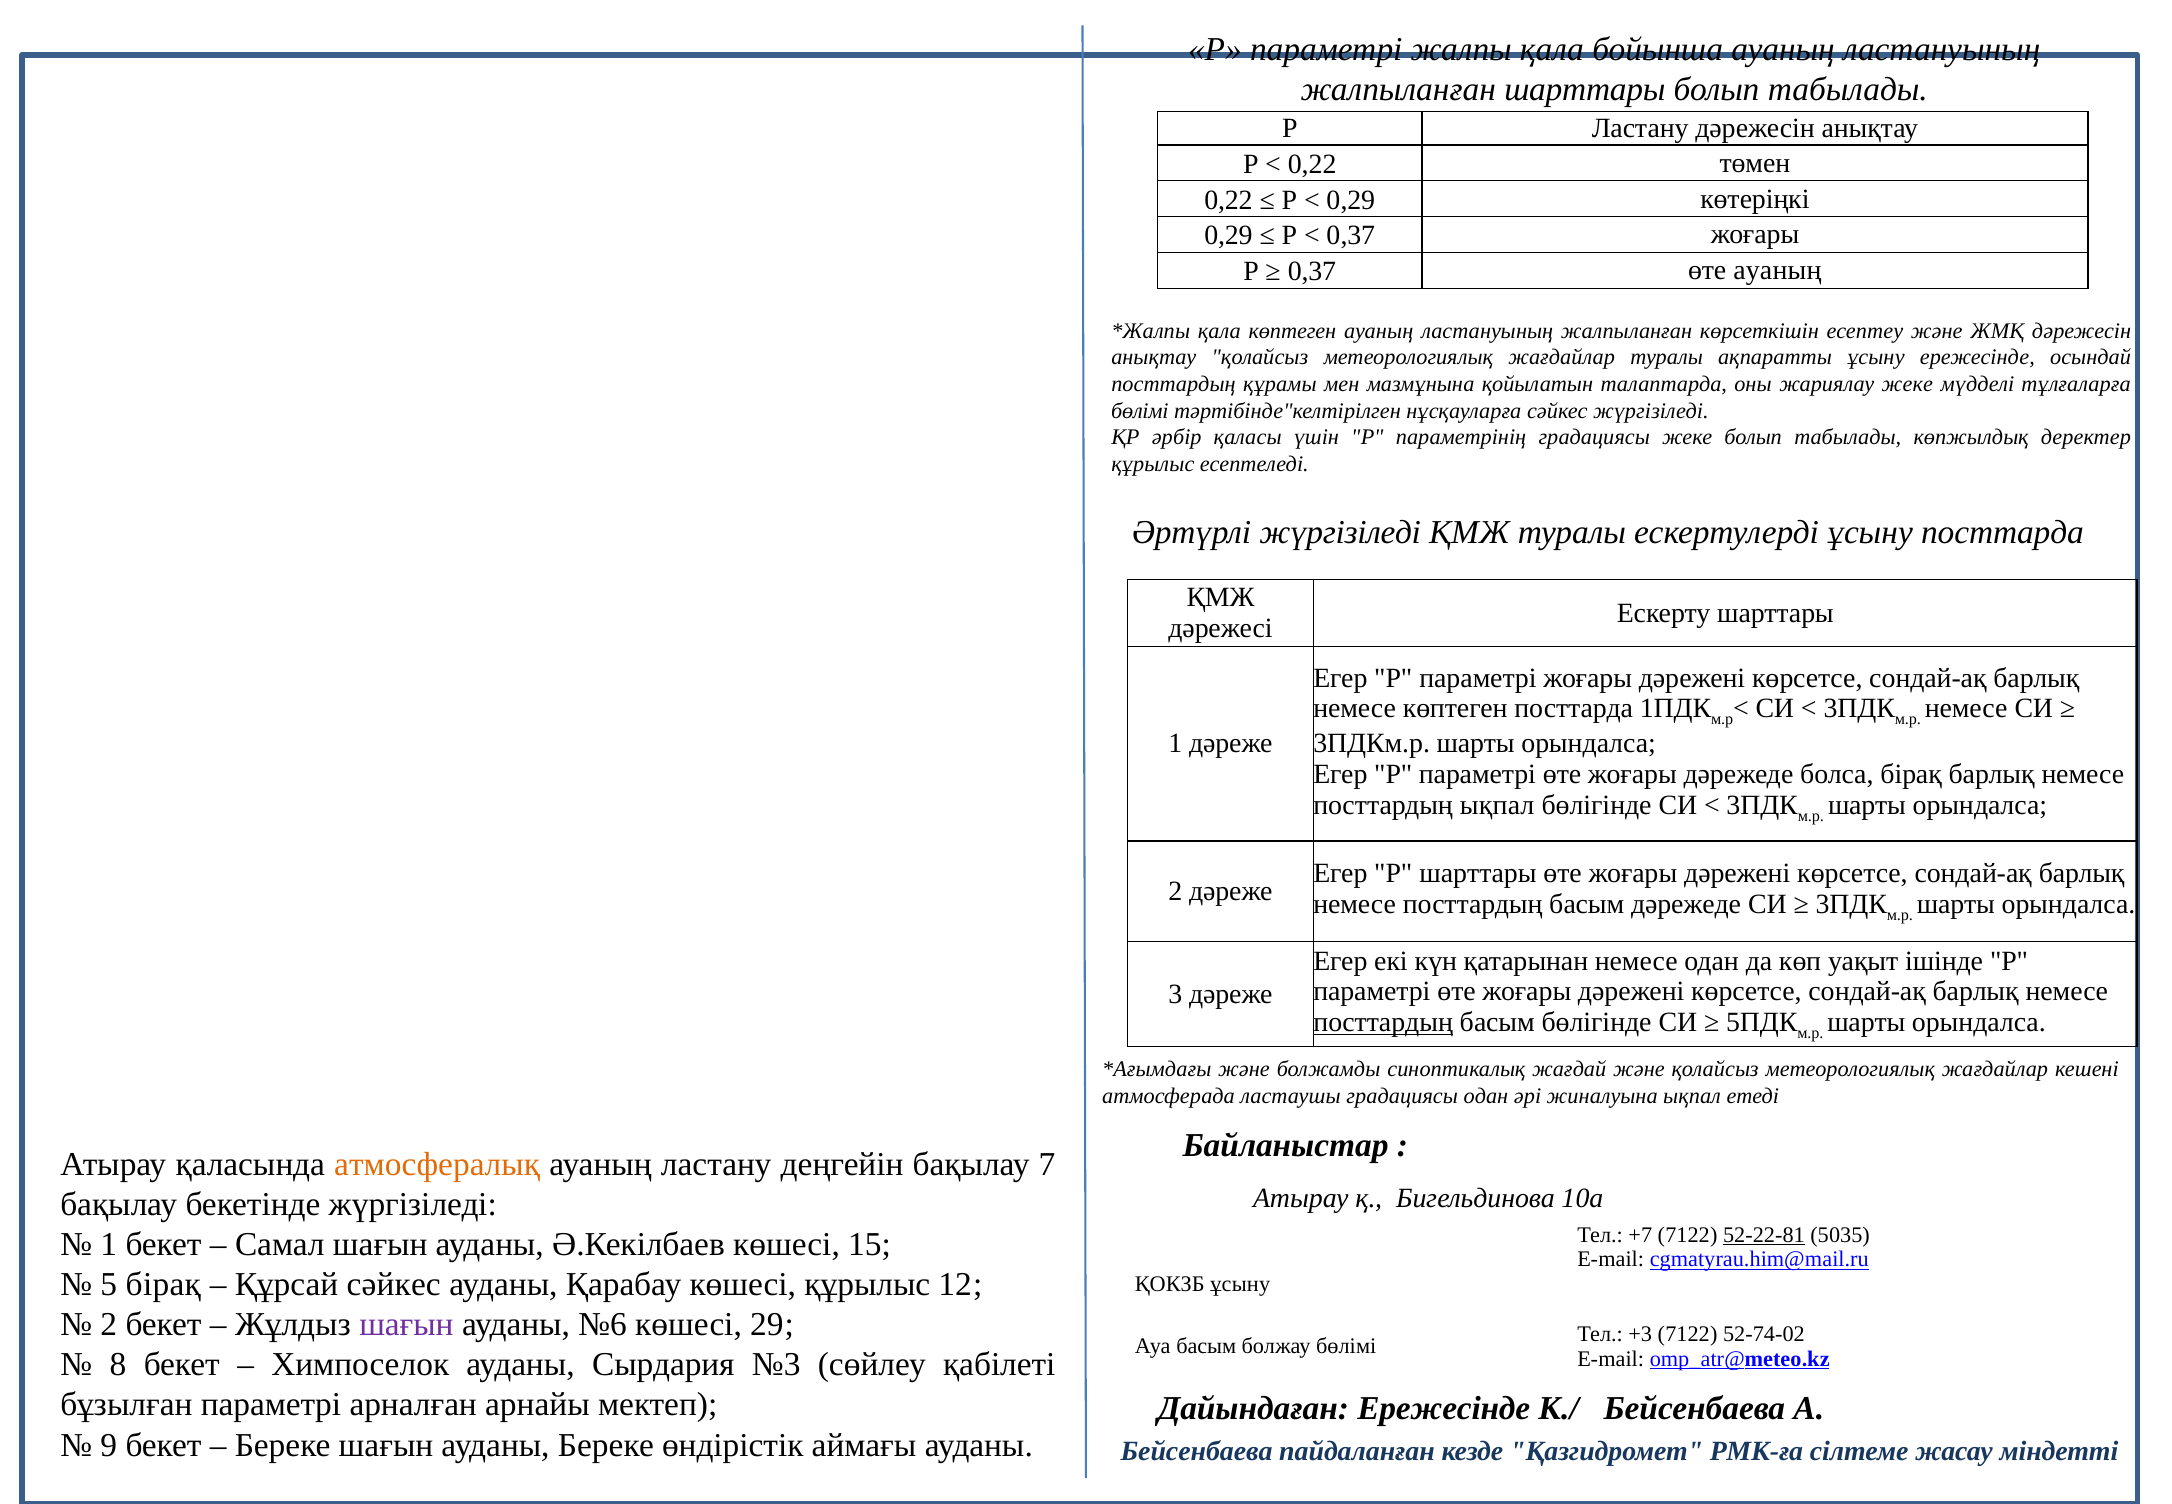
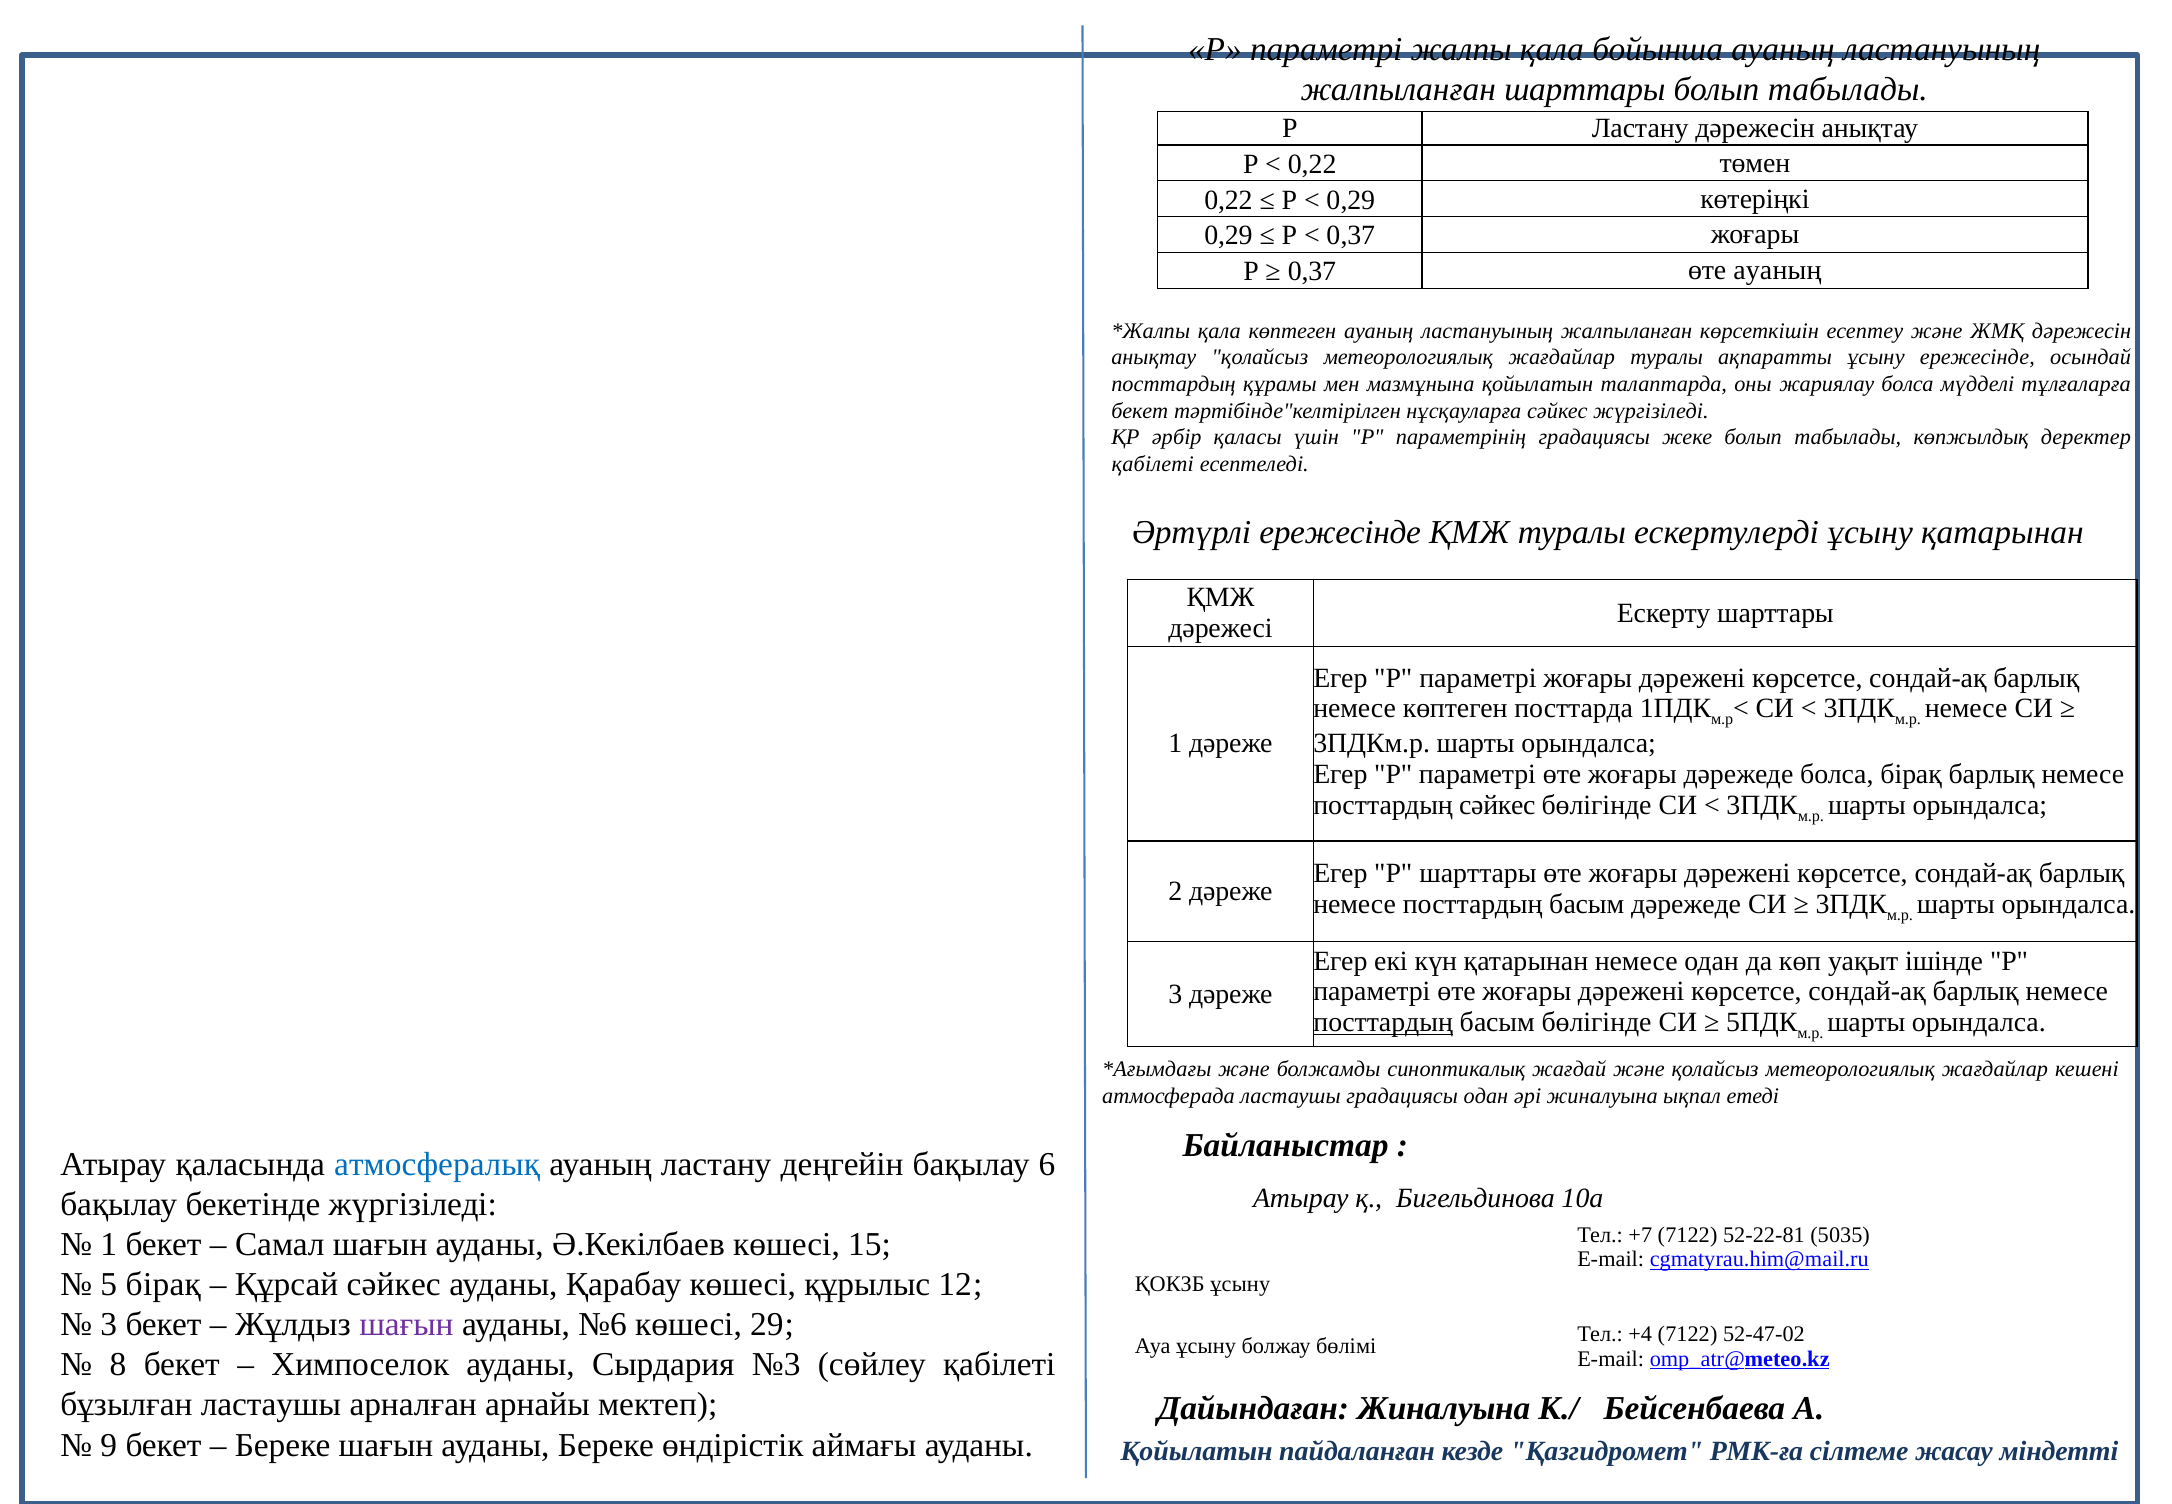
жариялау жеке: жеке -> болса (1908, 384)
бөлімі: бөлімі -> бекет (1140, 411)
құрылыс: құрылыс -> қабілеті (1153, 464)
Әртүрлі жүргізіледі: жүргізіледі -> ережесінде (1340, 532)
ұсыну посттарда: посттарда -> қатарынан (2002, 532)
посттардың ықпал: ықпал -> сәйкес (1497, 805)
атмосфералық colour: orange -> blue (437, 1164)
7: 7 -> 6 (1047, 1164)
52-22-81 underline: present -> none (1764, 1235)
2: 2 -> 3 (109, 1324)
+3: +3 -> +4 (1640, 1334)
52-74-02: 52-74-02 -> 52-47-02 (1764, 1334)
Ауа басым: басым -> ұсыну (1206, 1346)
бұзылған параметрі: параметрі -> ластаушы (271, 1405)
Дайындаған Ережесінде: Ережесінде -> Жиналуына (1444, 1408)
Бейсенбаева: Бейсенбаева -> Қойылатын (1197, 1451)
